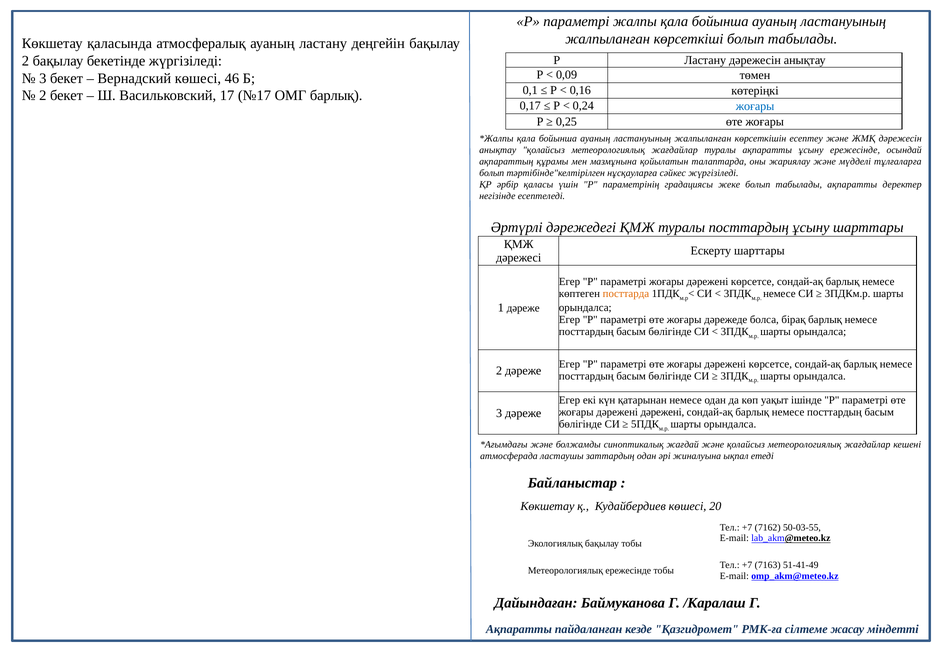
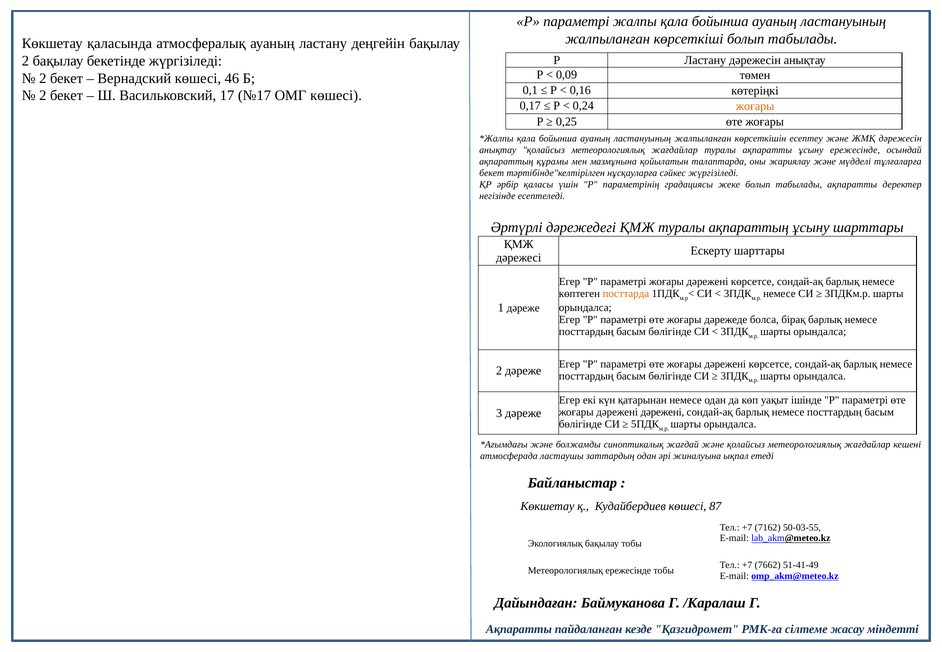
3: 3 -> 2 (43, 78)
ОМГ барлық: барлық -> көшесі (336, 96)
жоғары colour: blue -> orange (755, 106)
болып: болып -> бекет (492, 173)
туралы посттардың: посттардың -> ақпараттың (749, 227)
20: 20 -> 87 (715, 506)
7163: 7163 -> 7662 (768, 565)
